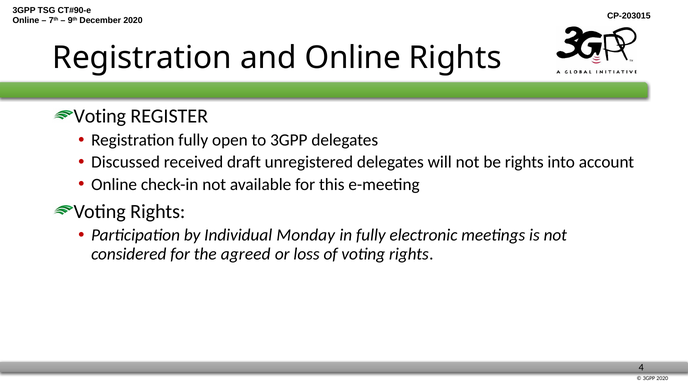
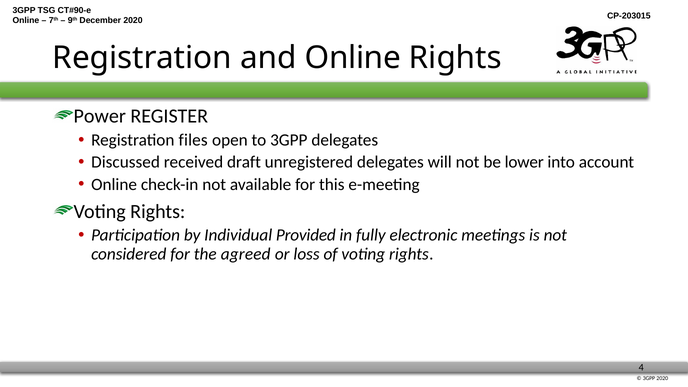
Voting: Voting -> Power (100, 116)
Registration fully: fully -> files (193, 140)
be rights: rights -> lower (524, 162)
Monday: Monday -> Provided (306, 235)
